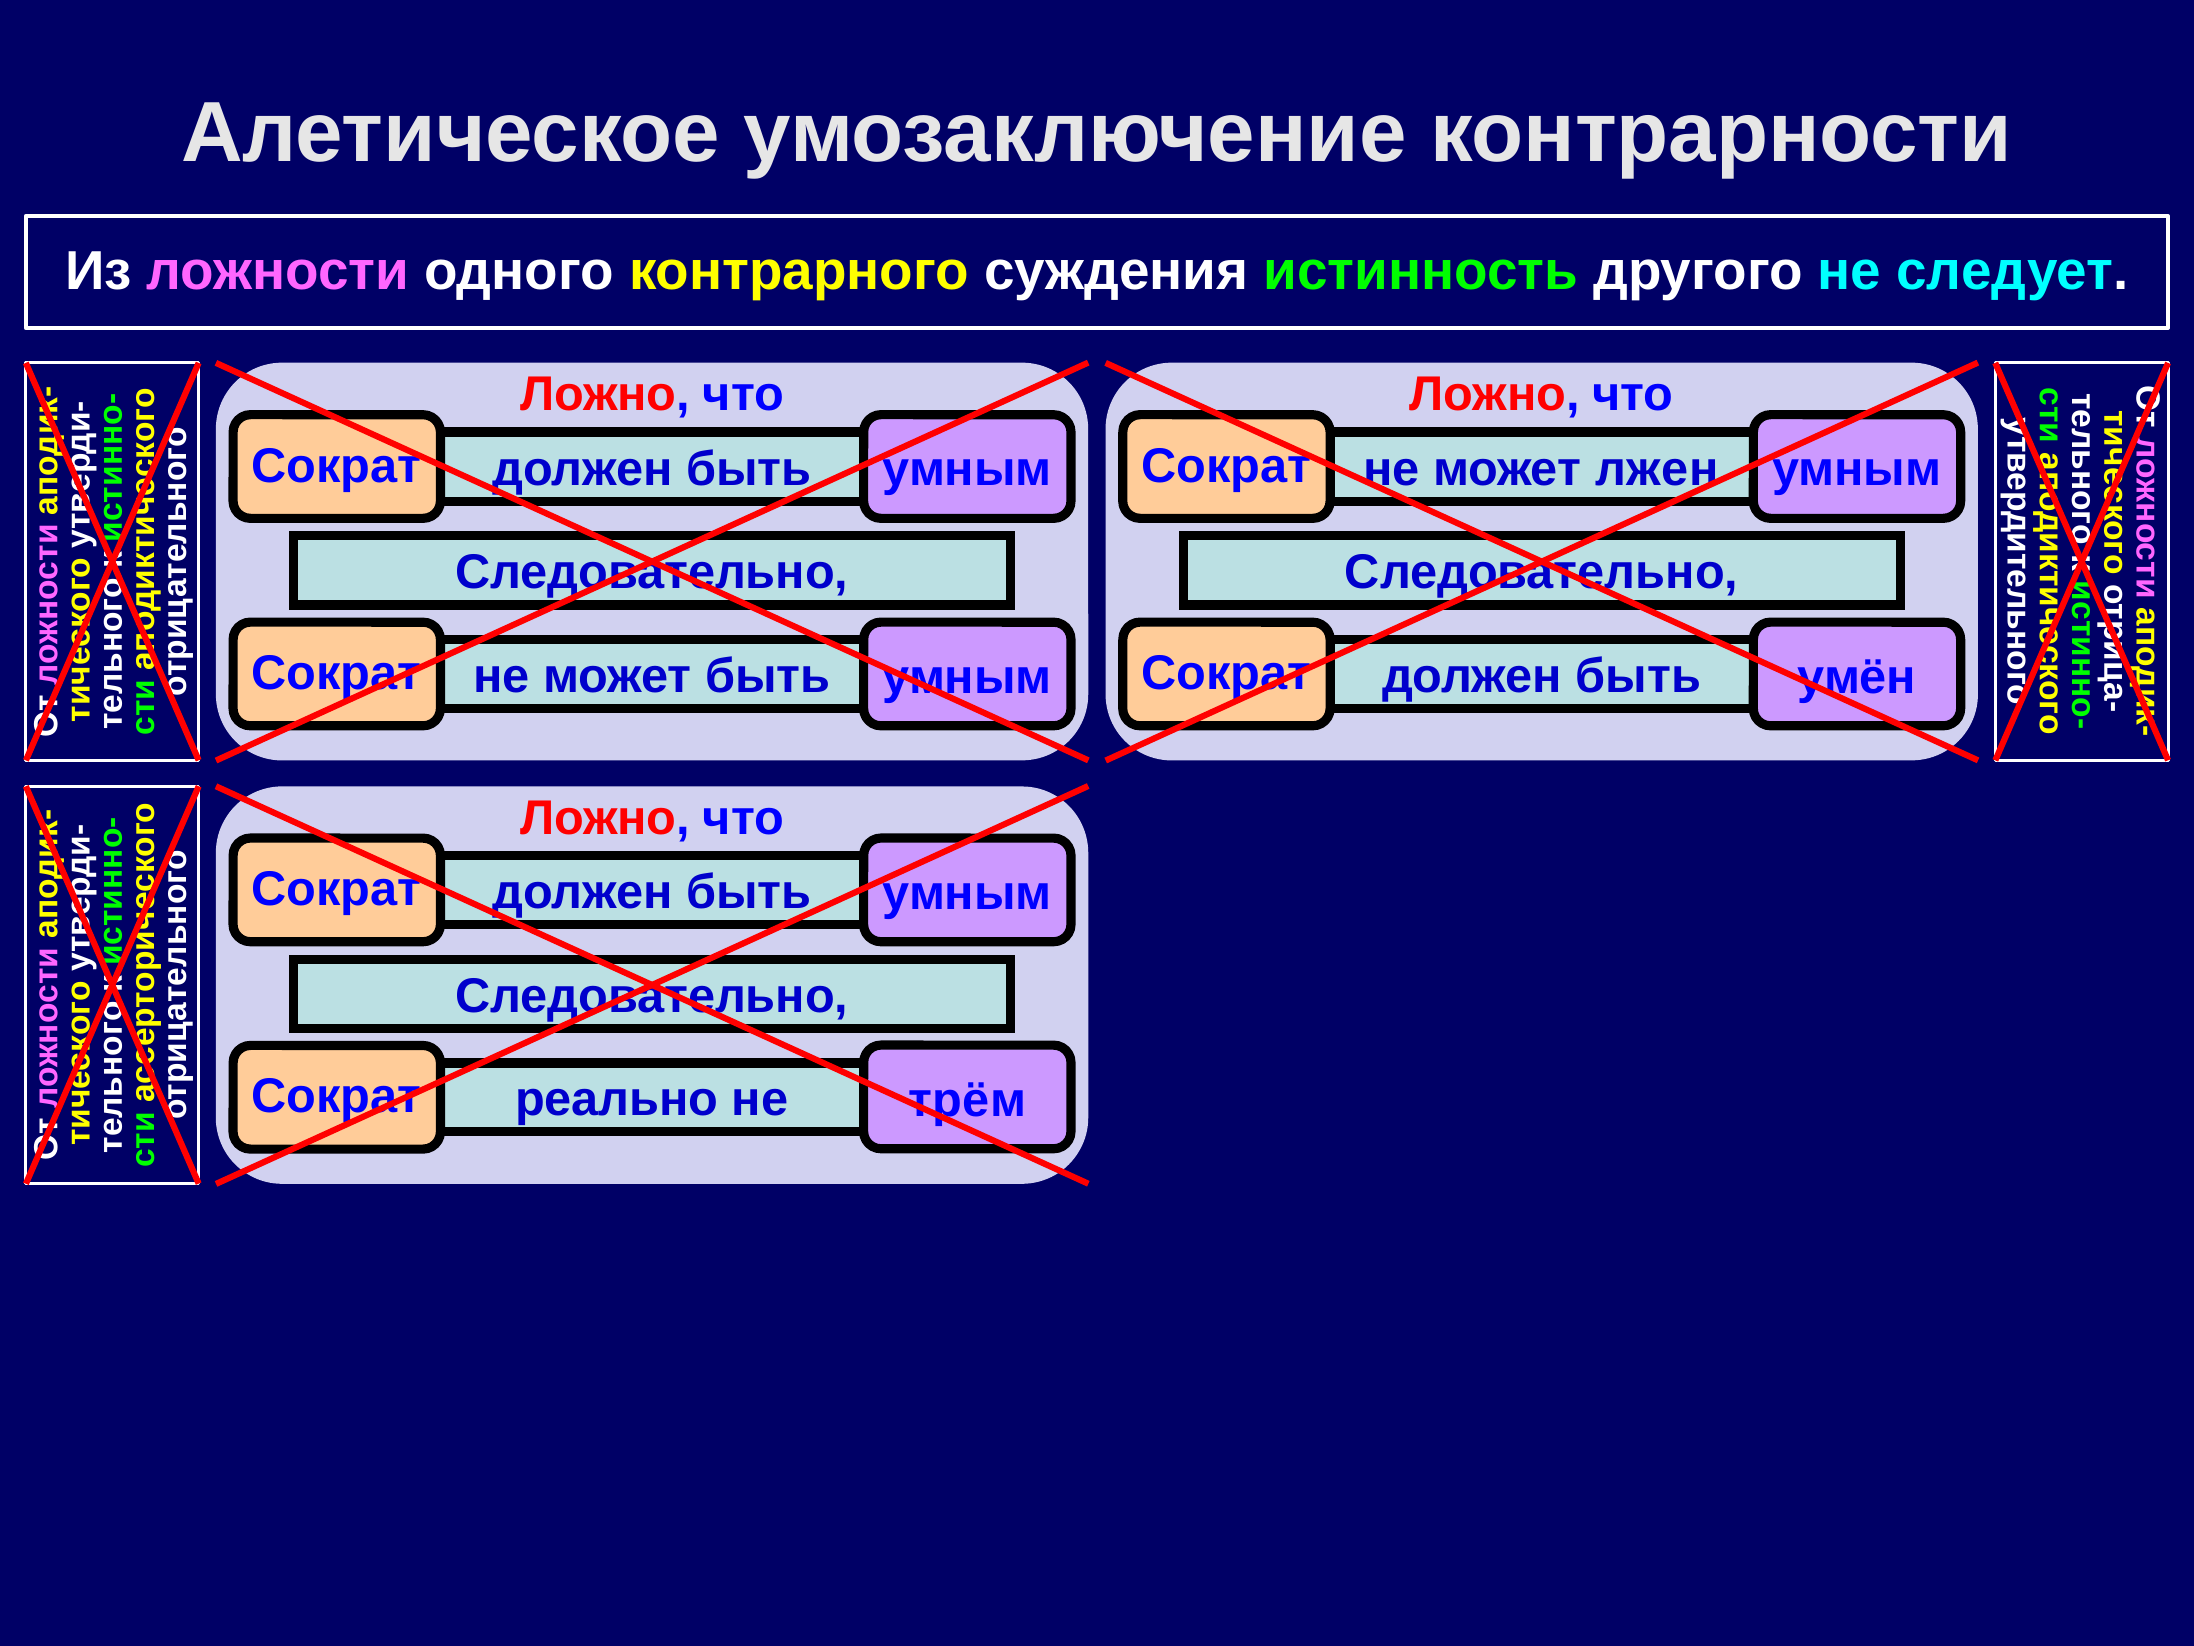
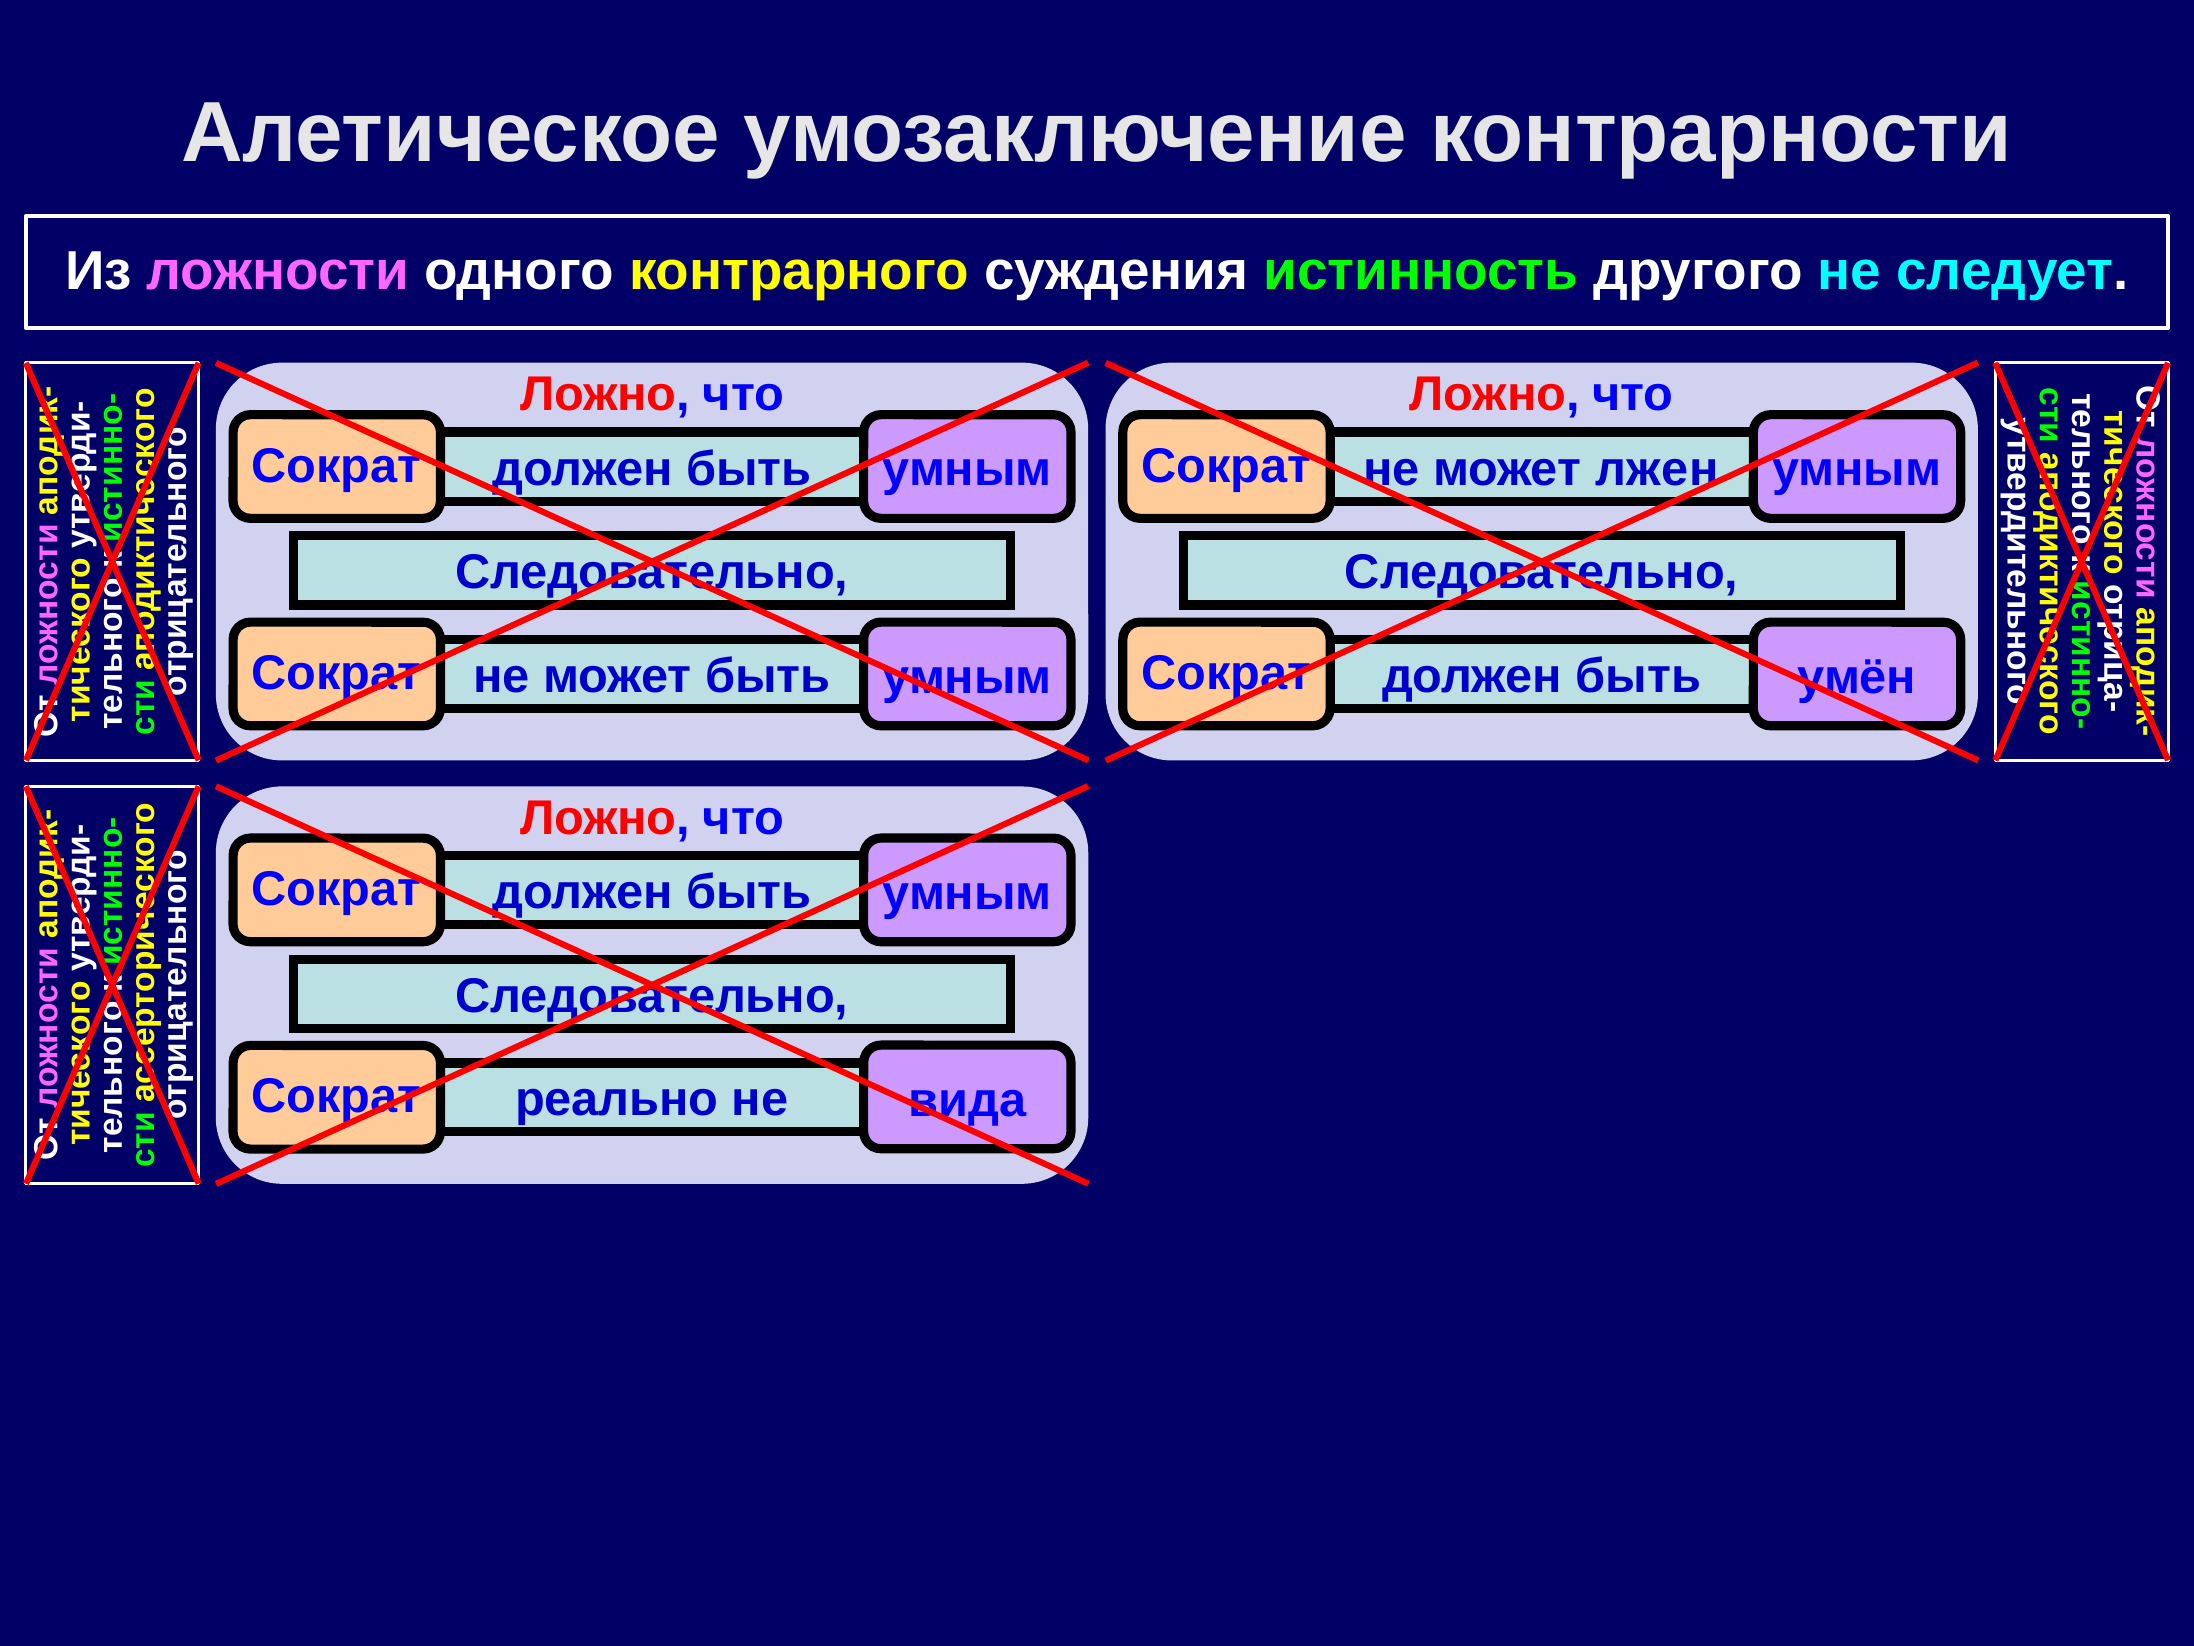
трём: трём -> вида (967, 1100)
